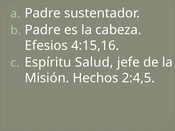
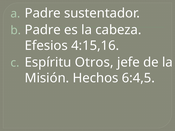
Salud: Salud -> Otros (94, 62)
2:4,5: 2:4,5 -> 6:4,5 (138, 78)
